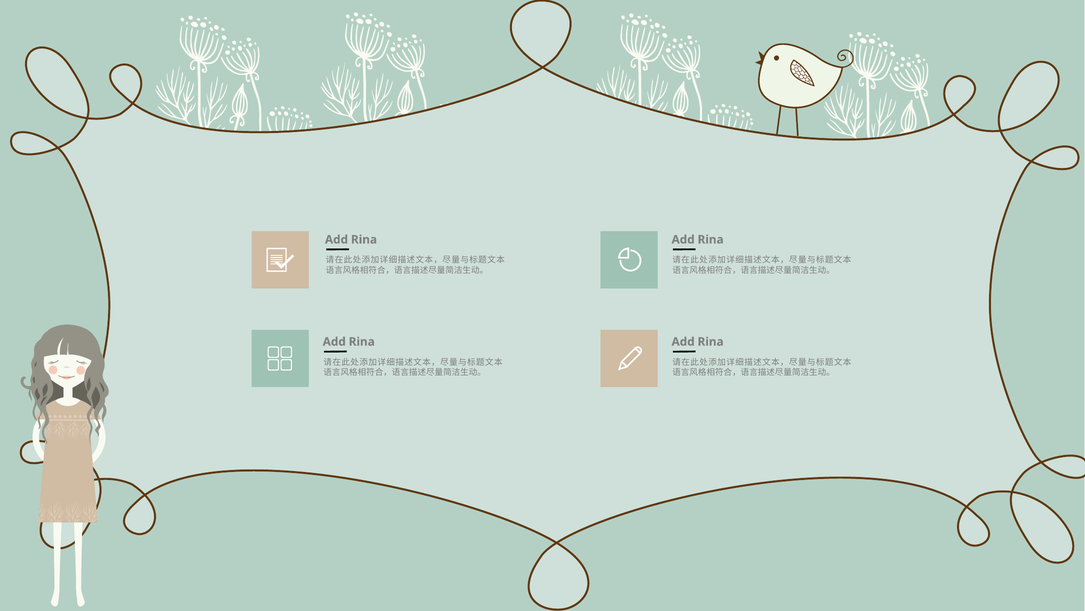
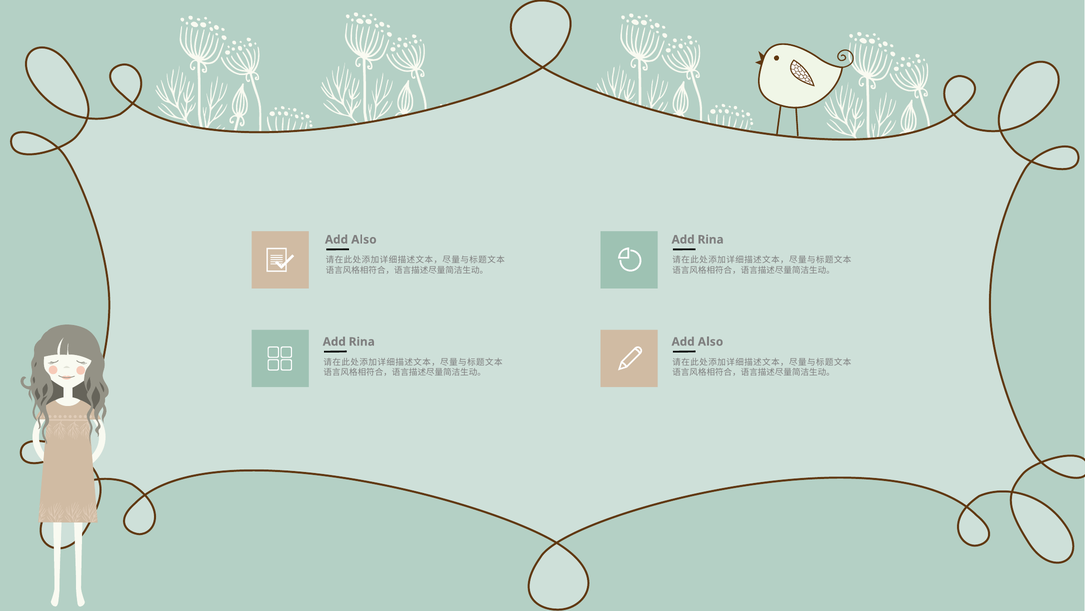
Rina: Rina -> Also (364, 239)
Rina: Rina -> Also (711, 341)
